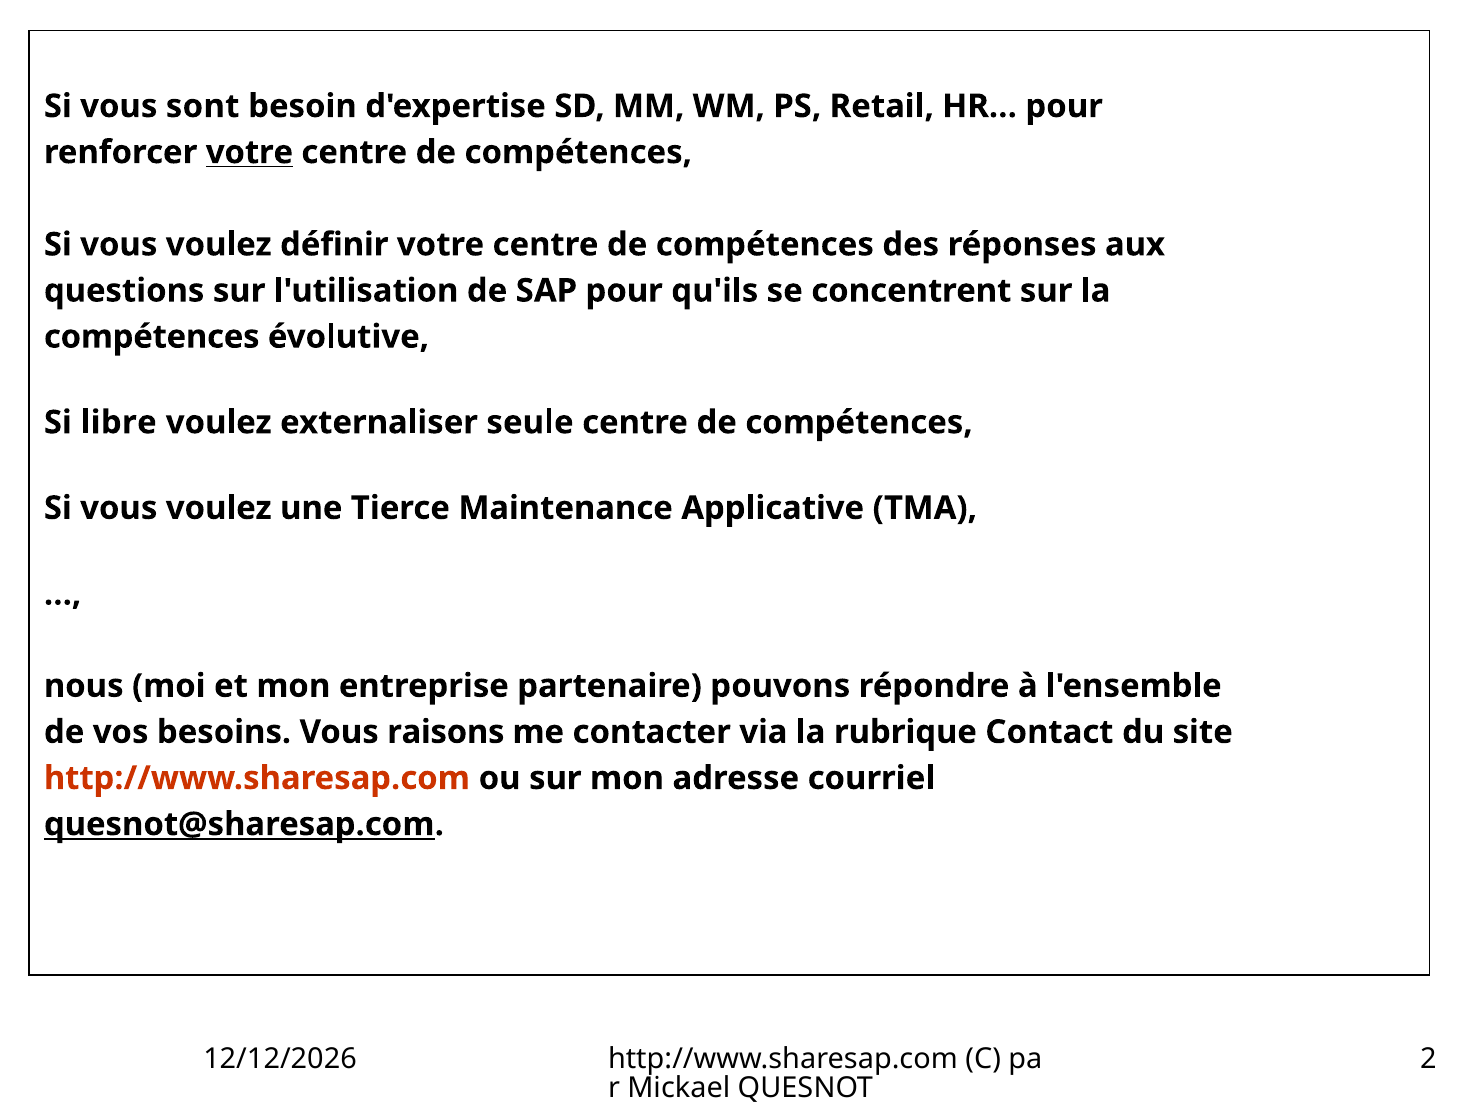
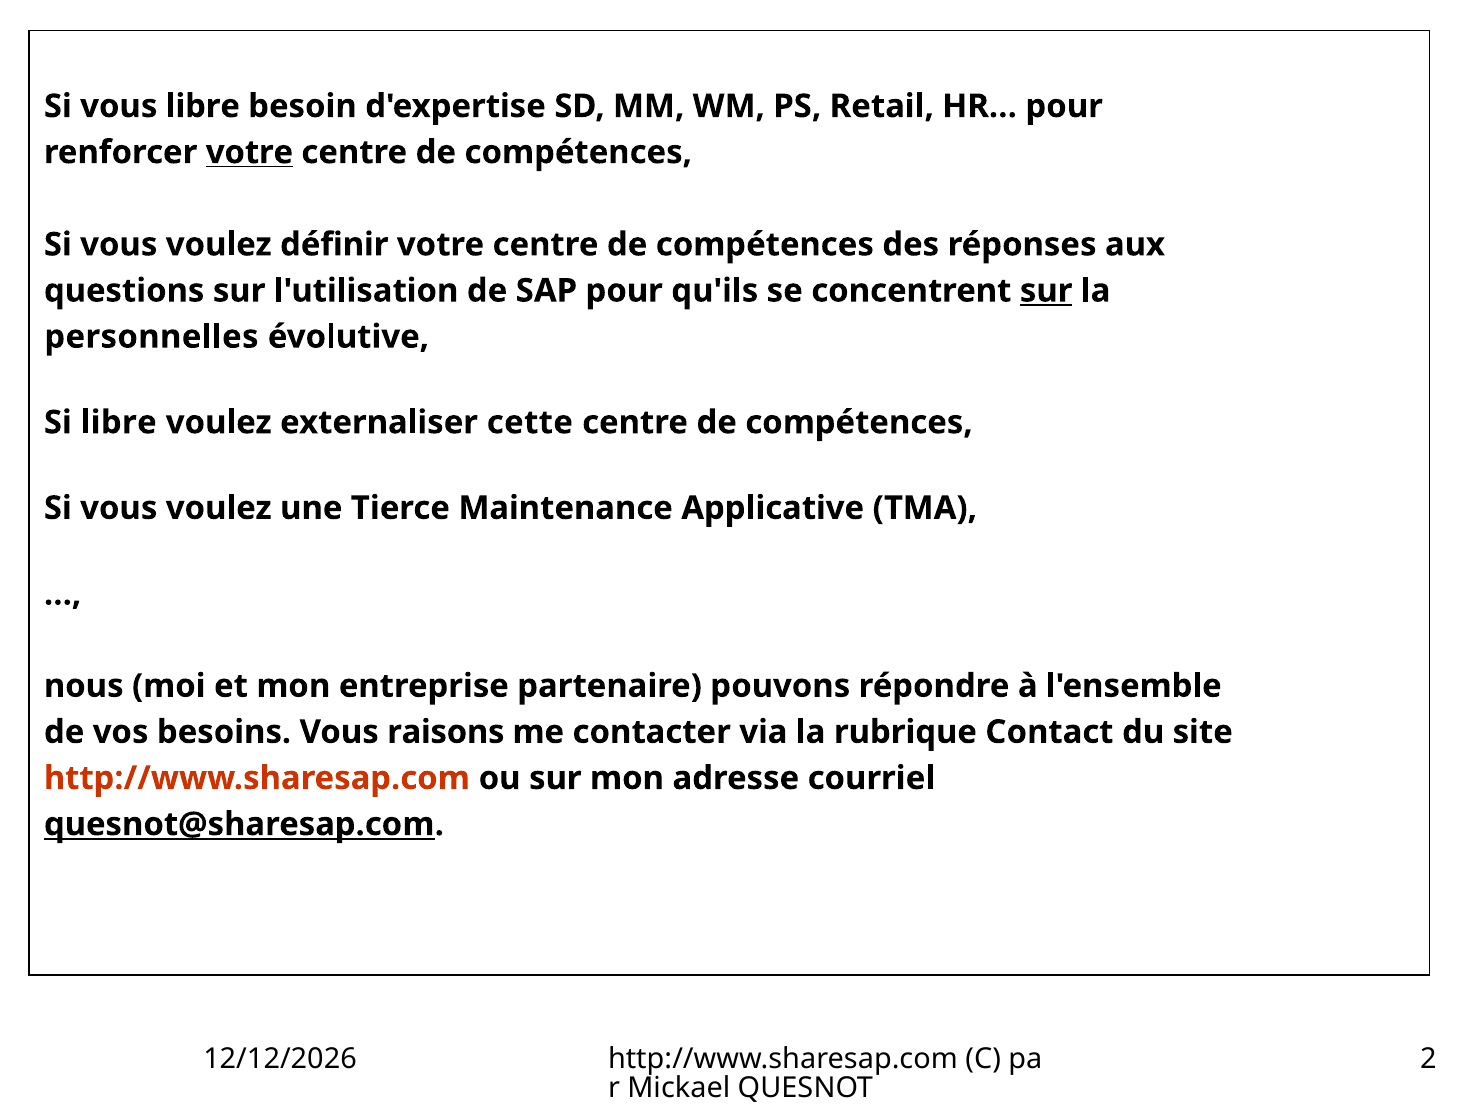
vous sont: sont -> libre (203, 106)
sur underline: none -> present (1046, 291)
compétences: compétences -> personnelles (151, 337)
seule: seule -> cette (530, 423)
